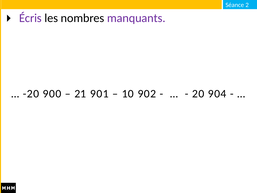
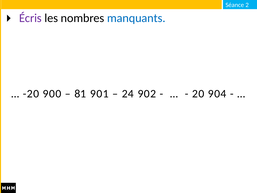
manquants colour: purple -> blue (136, 18)
21: 21 -> 81 (80, 94)
10: 10 -> 24 (128, 94)
